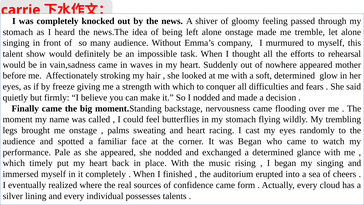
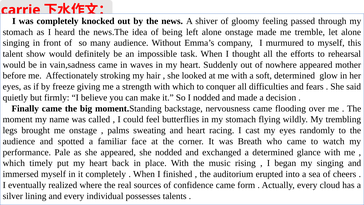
was Began: Began -> Breath (250, 141)
